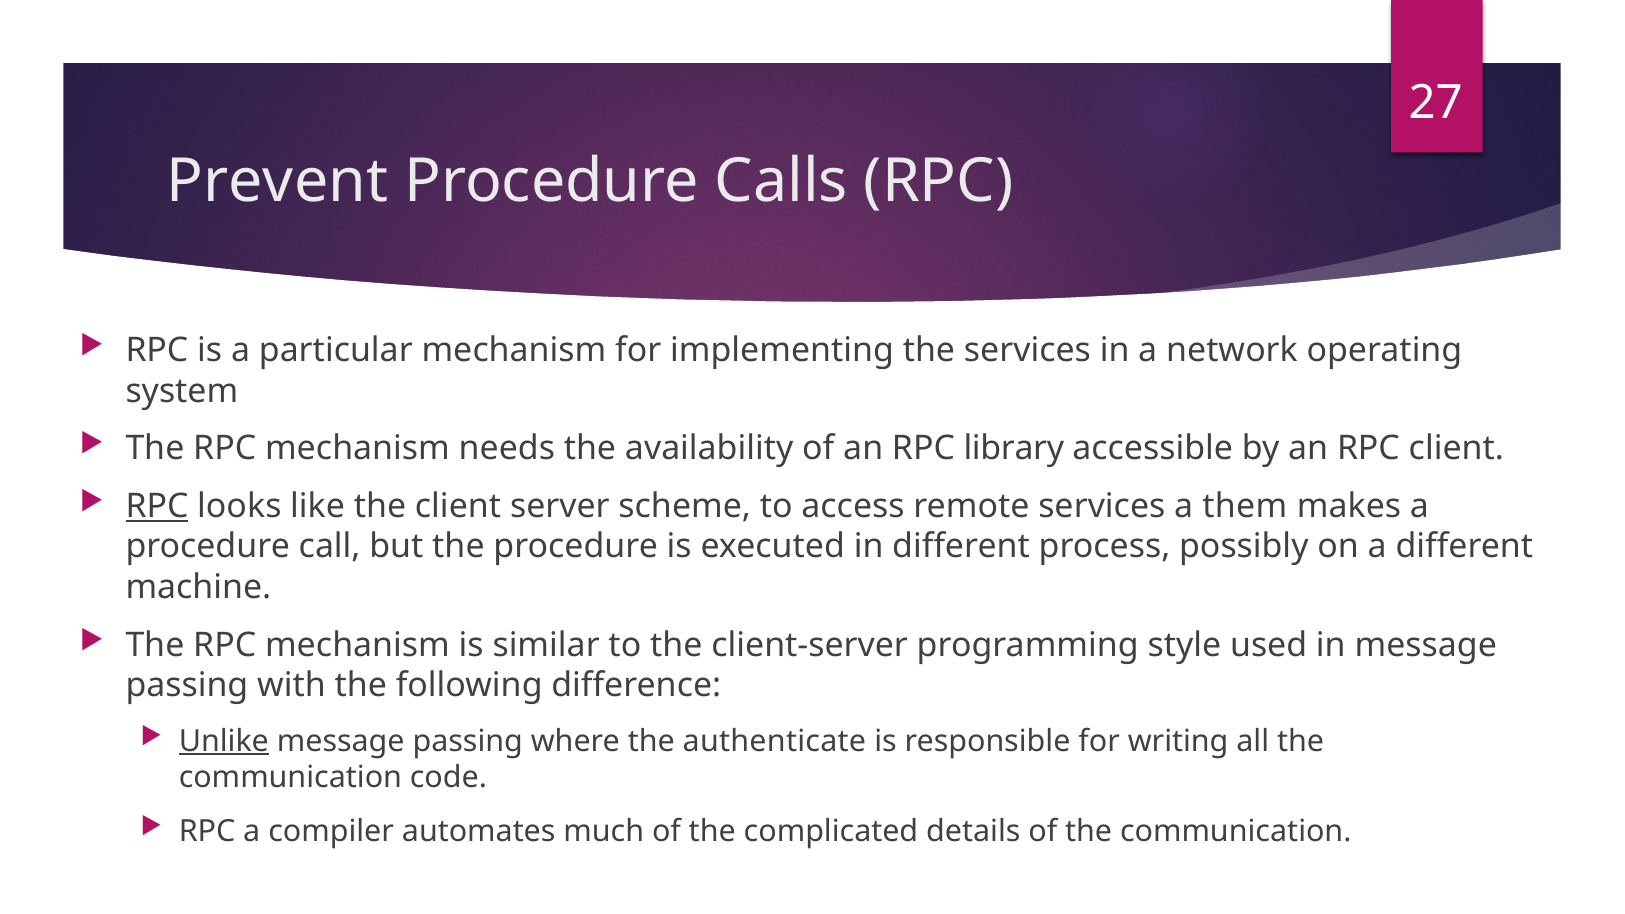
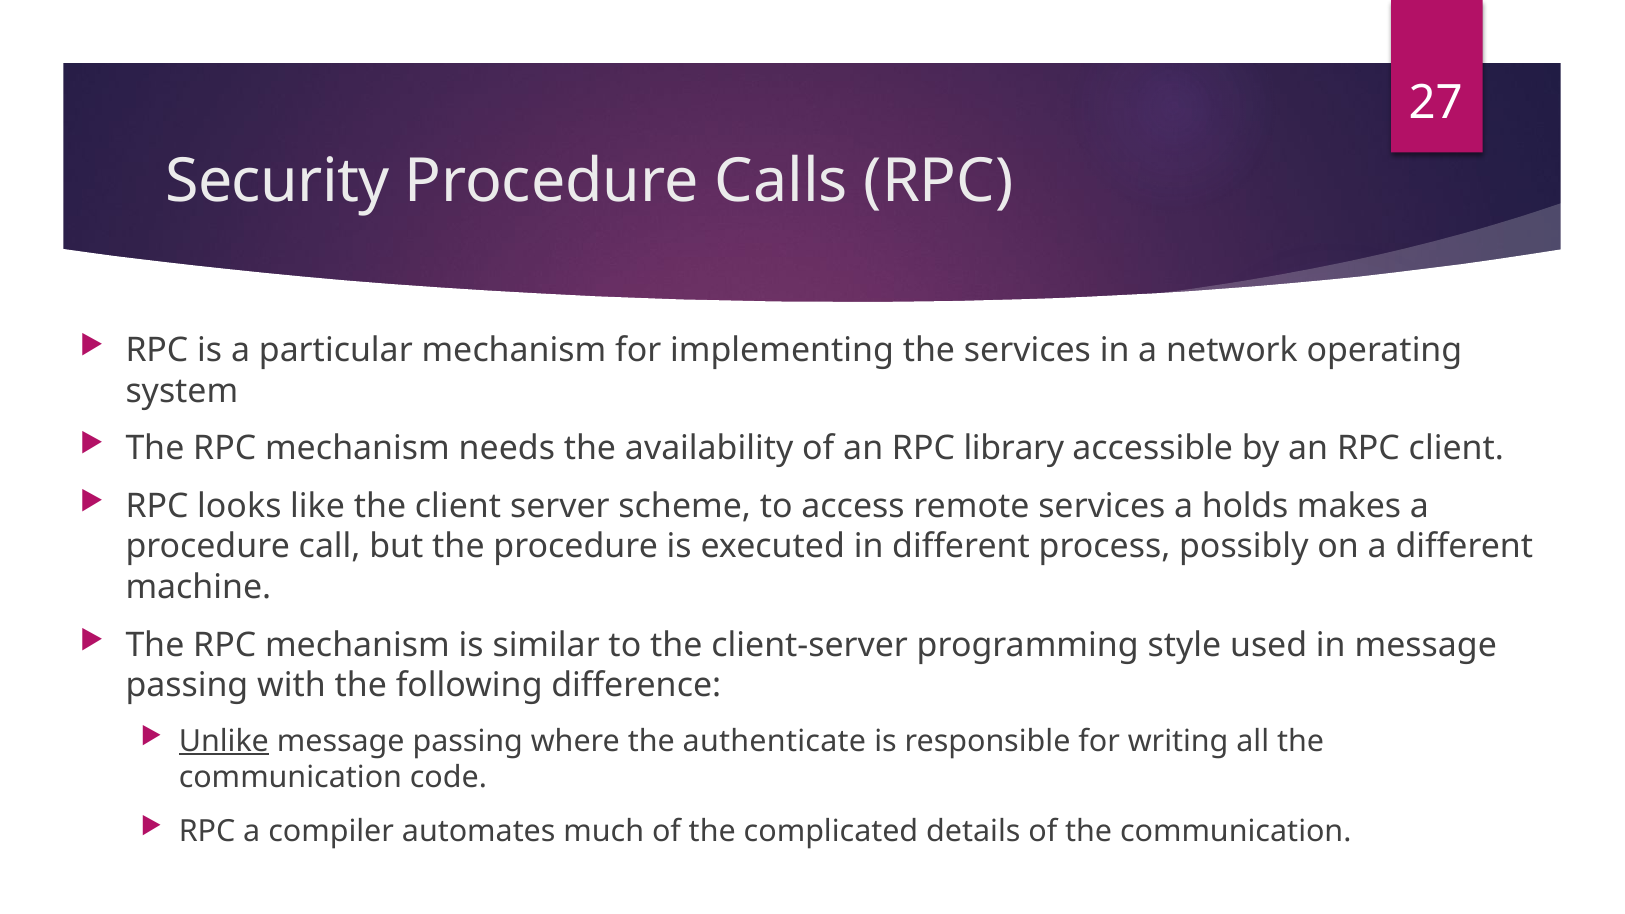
Prevent: Prevent -> Security (278, 181)
RPC underline: present -> none (157, 506)
them: them -> holds (1245, 506)
